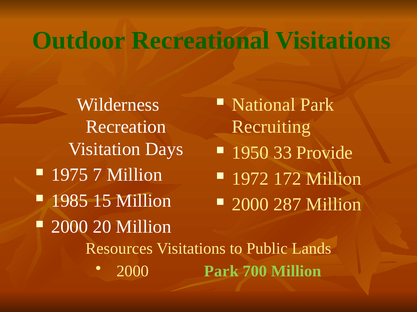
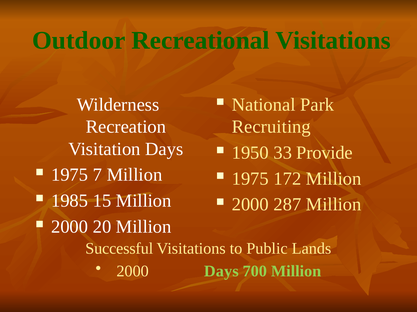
1972: 1972 -> 1975 (250, 179)
Resources: Resources -> Successful (119, 249)
2000 Park: Park -> Days (221, 272)
